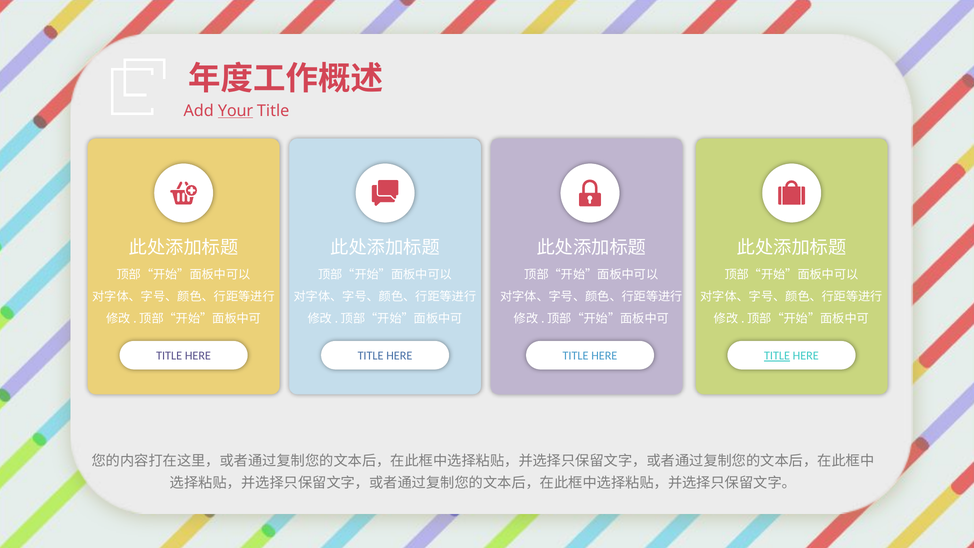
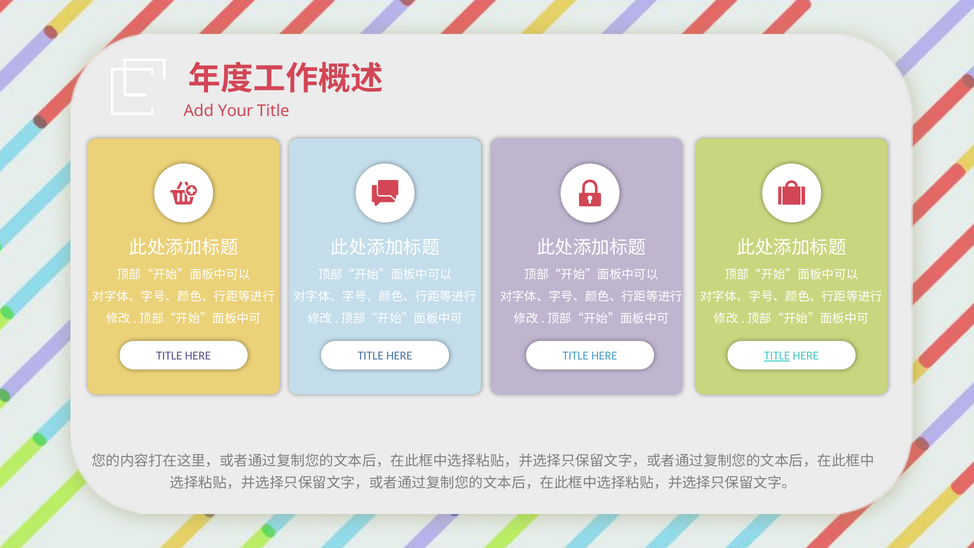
Your underline: present -> none (235, 111)
